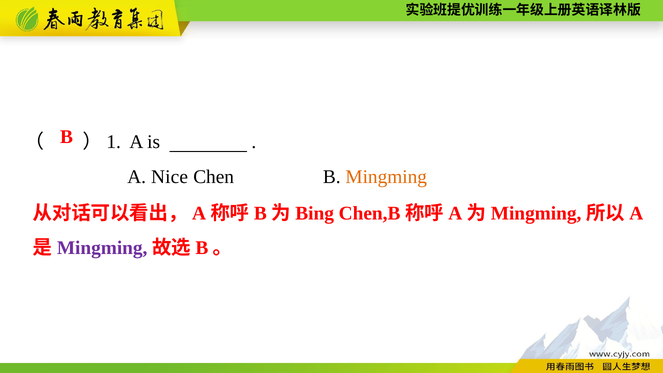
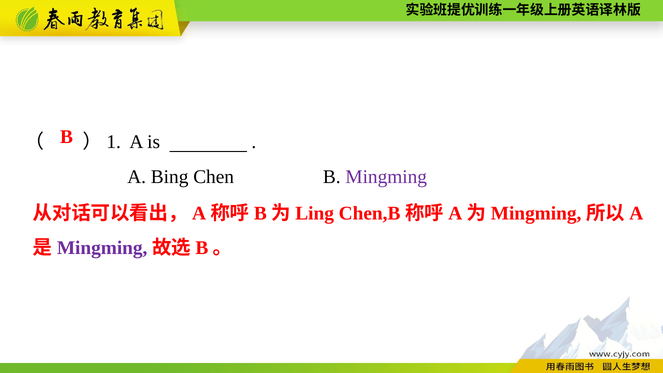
Nice: Nice -> Bing (170, 177)
Mingming colour: orange -> purple (386, 177)
Bing: Bing -> Ling (315, 213)
